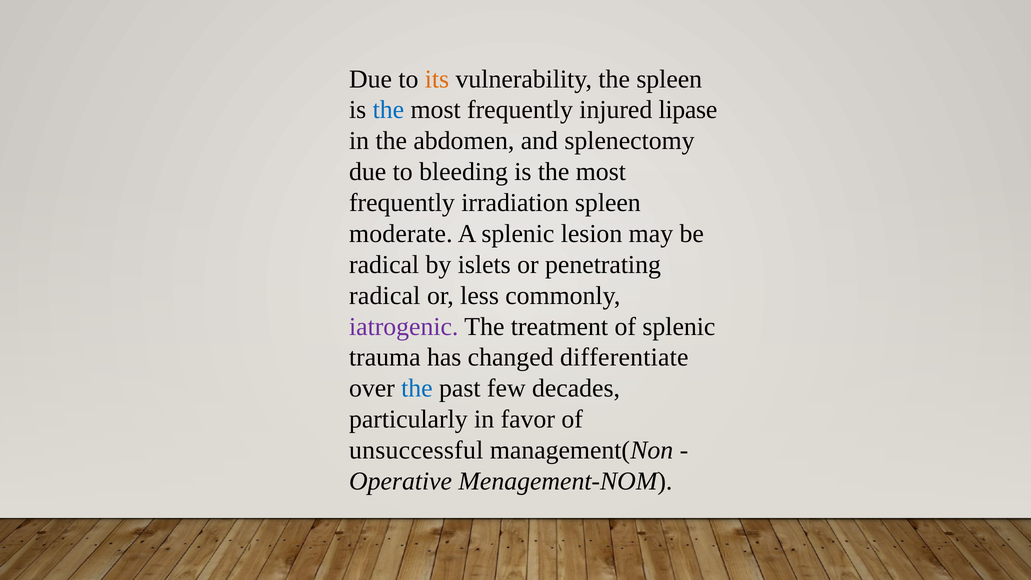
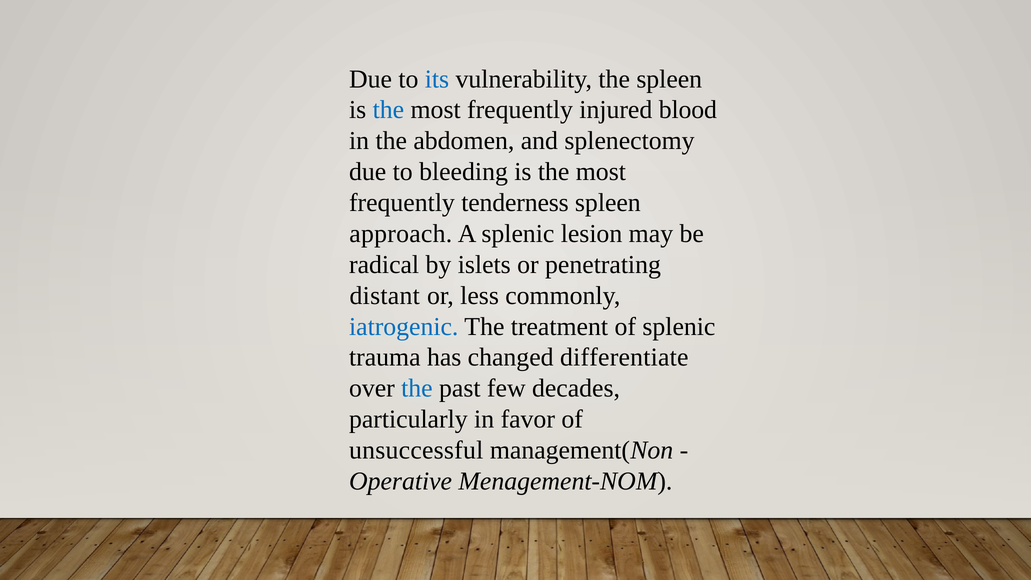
its colour: orange -> blue (437, 79)
lipase: lipase -> blood (688, 110)
irradiation: irradiation -> tenderness (515, 203)
moderate: moderate -> approach (401, 234)
radical: radical -> distant (385, 296)
iatrogenic colour: purple -> blue (404, 326)
